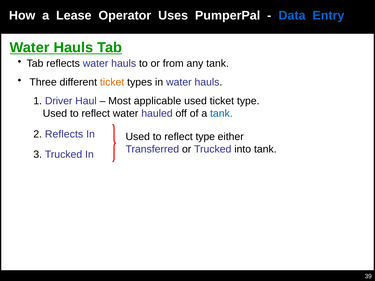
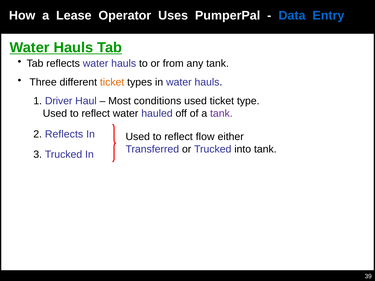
applicable: applicable -> conditions (158, 101)
tank colour: blue -> purple (221, 114)
reflect type: type -> flow (205, 137)
